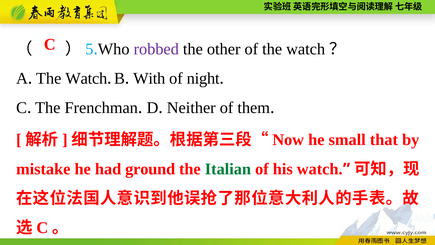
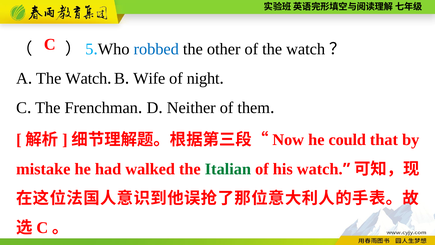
robbed colour: purple -> blue (156, 49)
With: With -> Wife (149, 78)
small: small -> could (347, 140)
ground: ground -> walked (150, 169)
